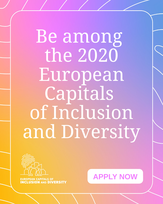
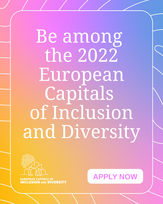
2020: 2020 -> 2022 (98, 56)
